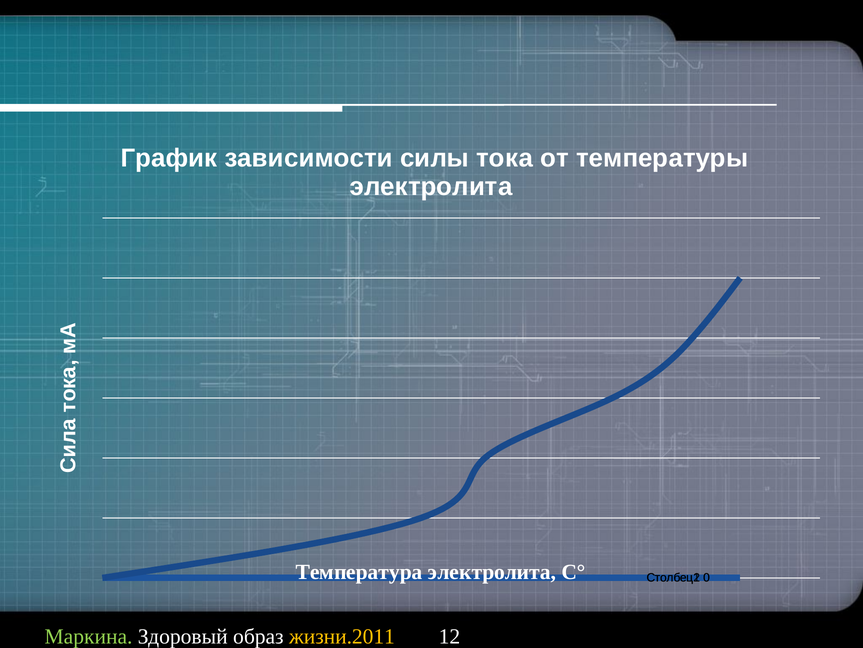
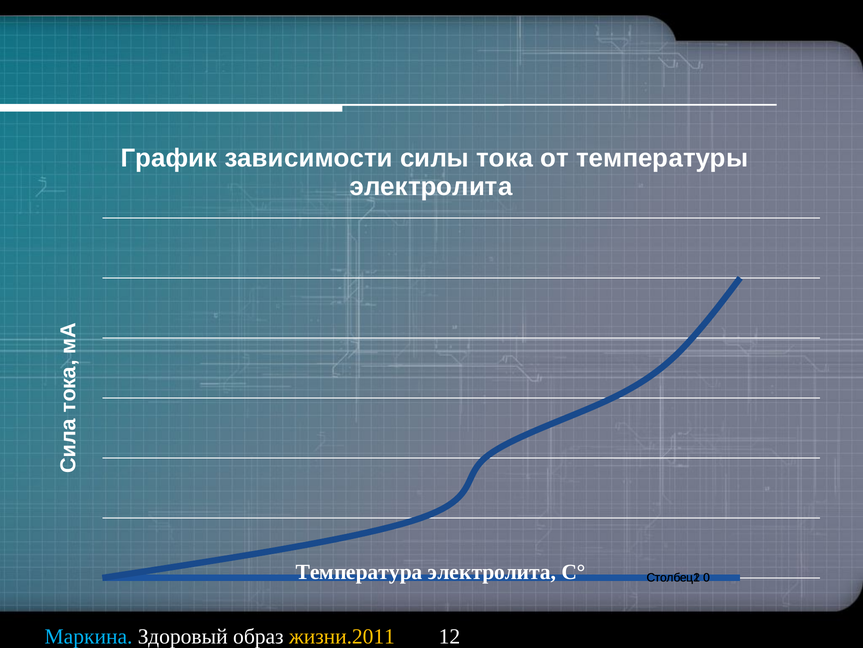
Маркина colour: light green -> light blue (89, 636)
